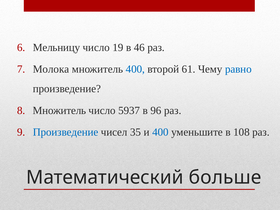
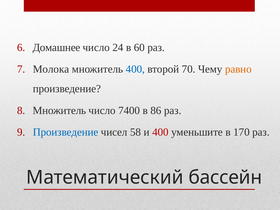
Мельницу: Мельницу -> Домашнее (57, 47)
19: 19 -> 24 (118, 47)
46: 46 -> 60 (139, 47)
61: 61 -> 70 (189, 69)
равно colour: blue -> orange (238, 69)
5937: 5937 -> 7400 (129, 110)
96: 96 -> 86 (156, 110)
35: 35 -> 58 (136, 132)
400 colour: blue -> red (160, 132)
108: 108 -> 170 (242, 132)
больше: больше -> бассейн (225, 177)
